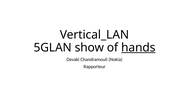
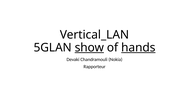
show underline: none -> present (89, 47)
